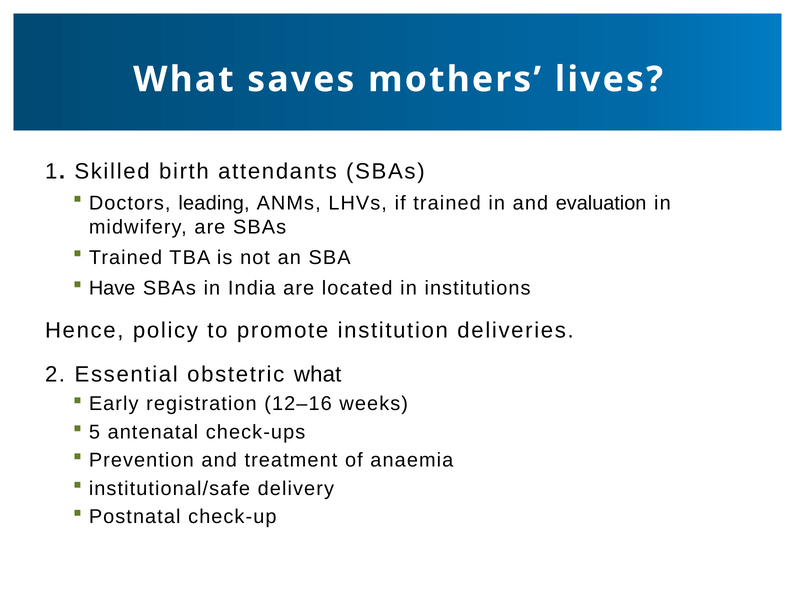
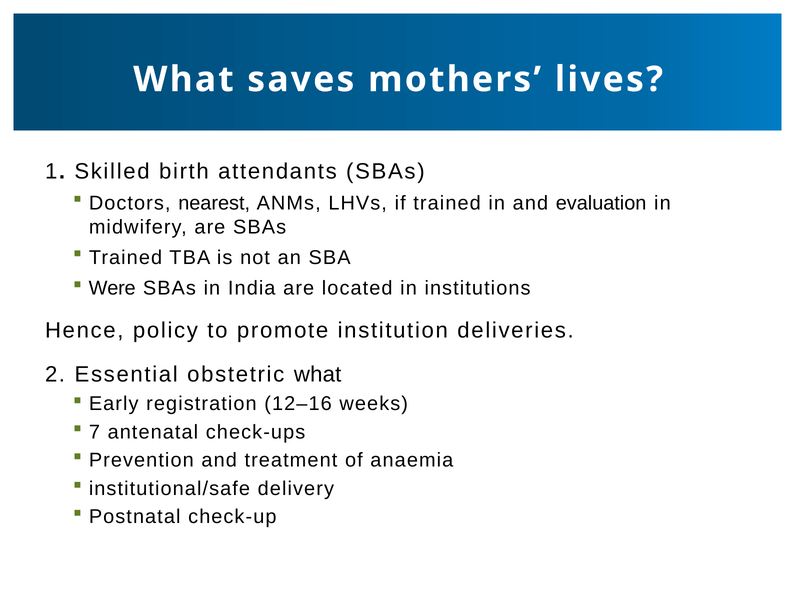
leading: leading -> nearest (214, 203)
Have: Have -> Were (112, 288)
5: 5 -> 7 (94, 432)
